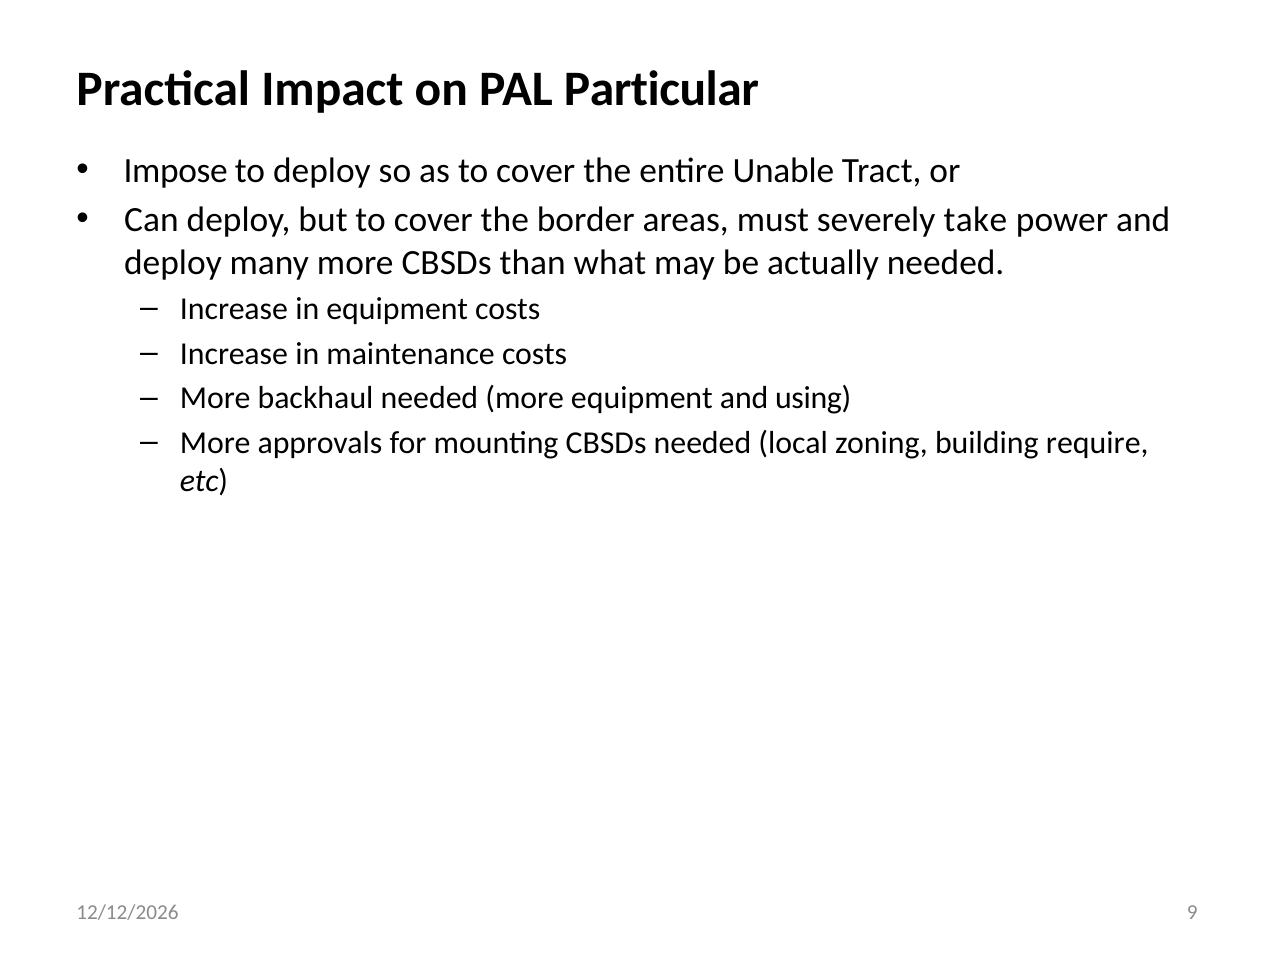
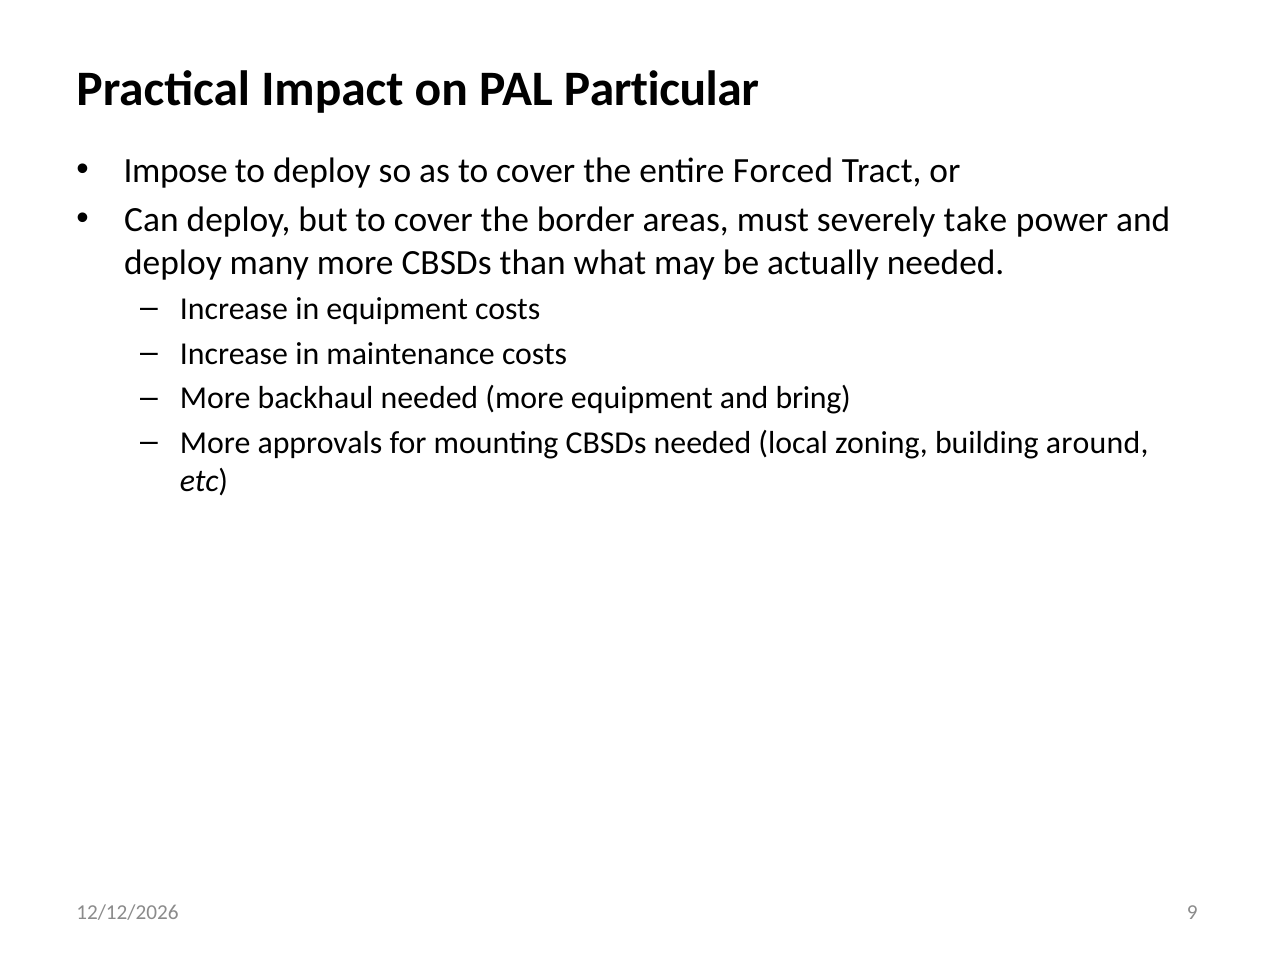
Unable: Unable -> Forced (783, 170)
using: using -> bring (813, 398)
require: require -> around (1097, 443)
